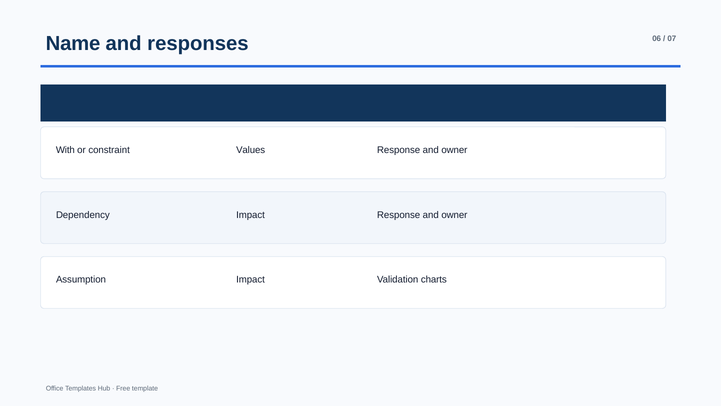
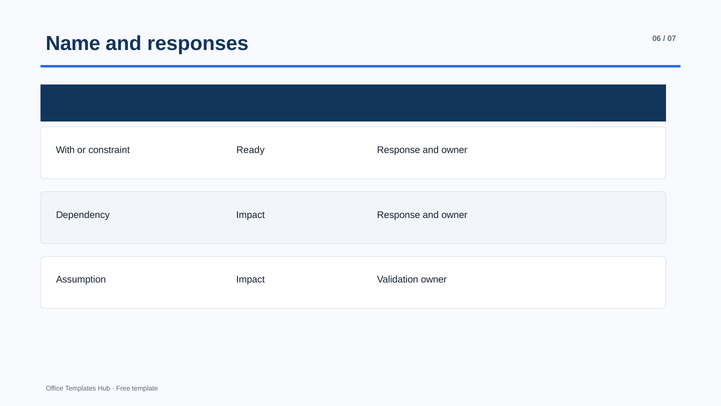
Values: Values -> Ready (251, 150)
Validation charts: charts -> owner (434, 279)
